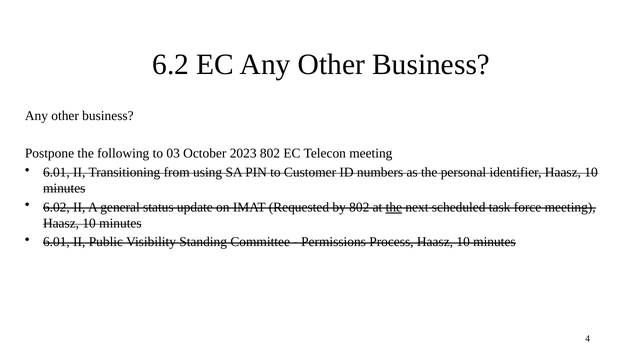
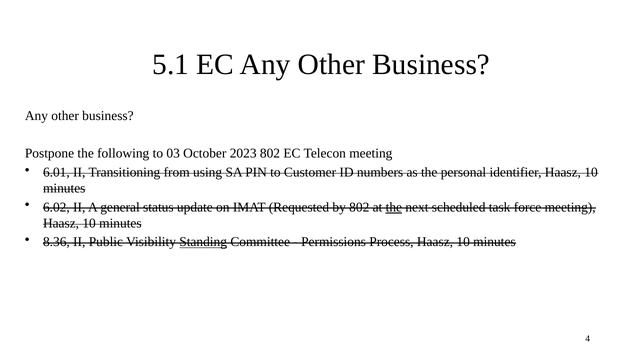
6.2: 6.2 -> 5.1 (171, 64)
6.01: 6.01 -> 8.36 (56, 242)
Standing underline: none -> present (203, 242)
